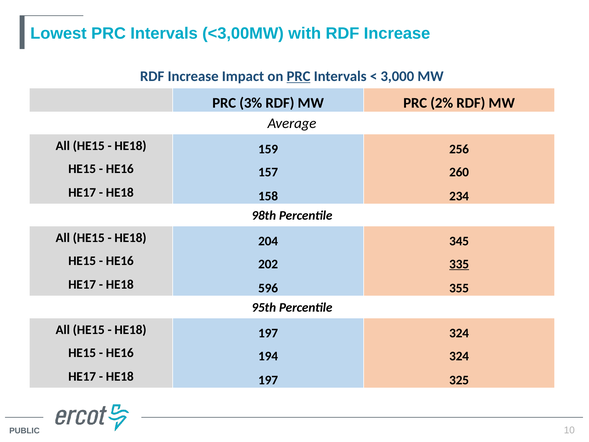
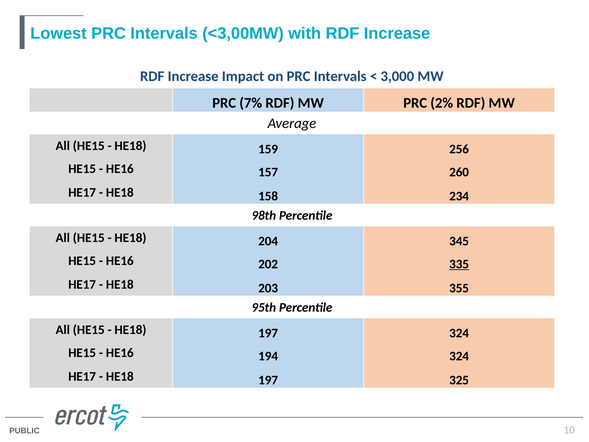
PRC underline: present -> none (299, 76)
3%: 3% -> 7% (251, 103)
596: 596 -> 203 (268, 288)
